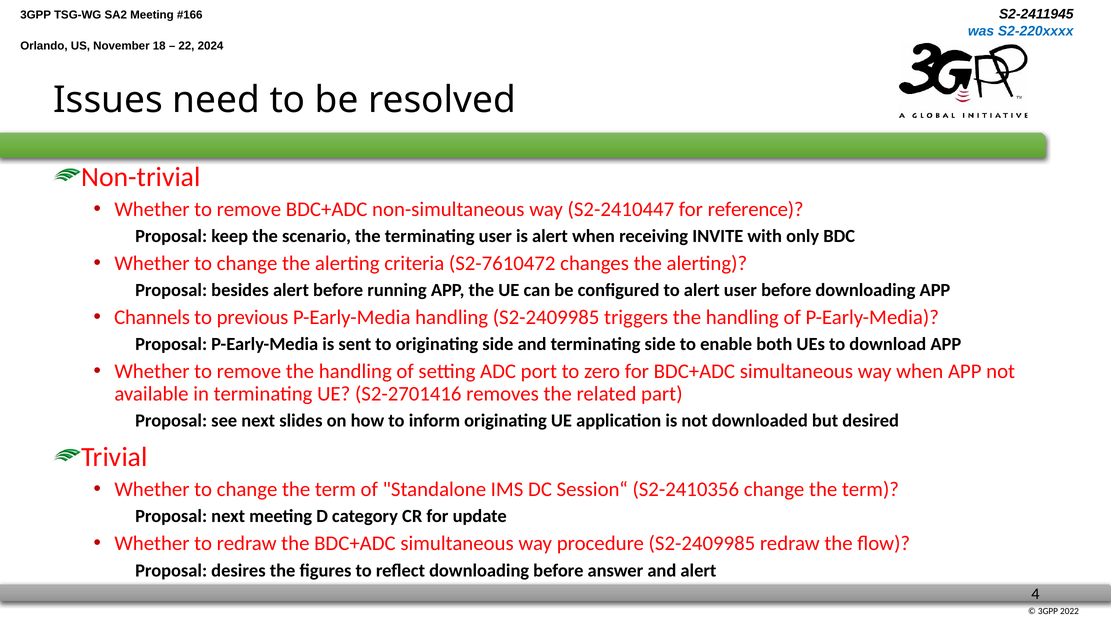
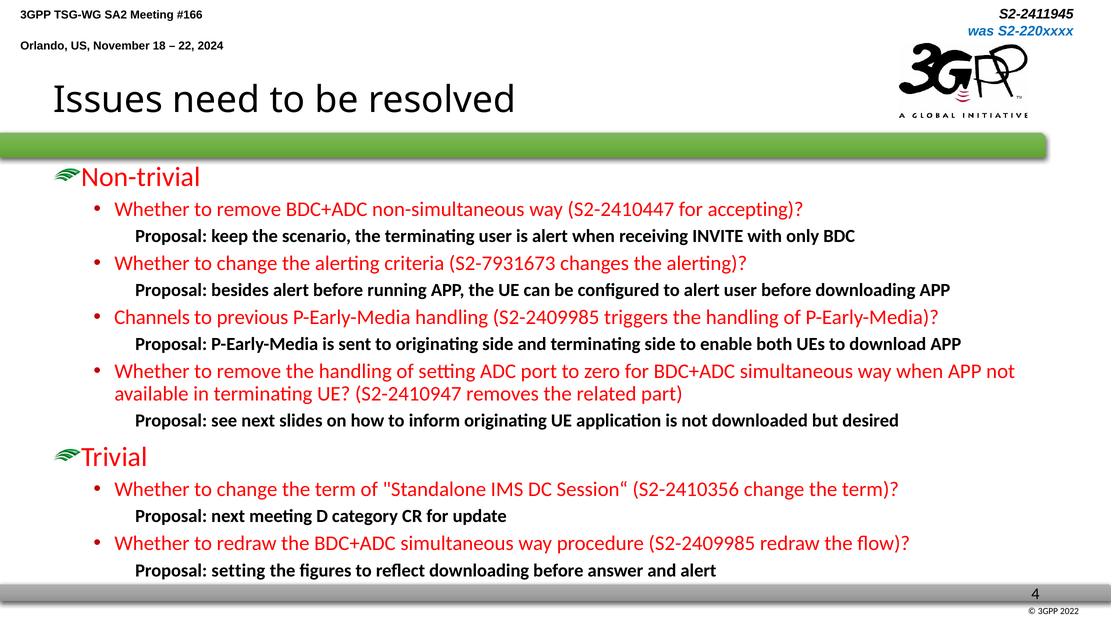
reference: reference -> accepting (756, 209)
S2-7610472: S2-7610472 -> S2-7931673 (502, 263)
S2-2701416: S2-2701416 -> S2-2410947 (408, 394)
Proposal desires: desires -> setting (238, 570)
